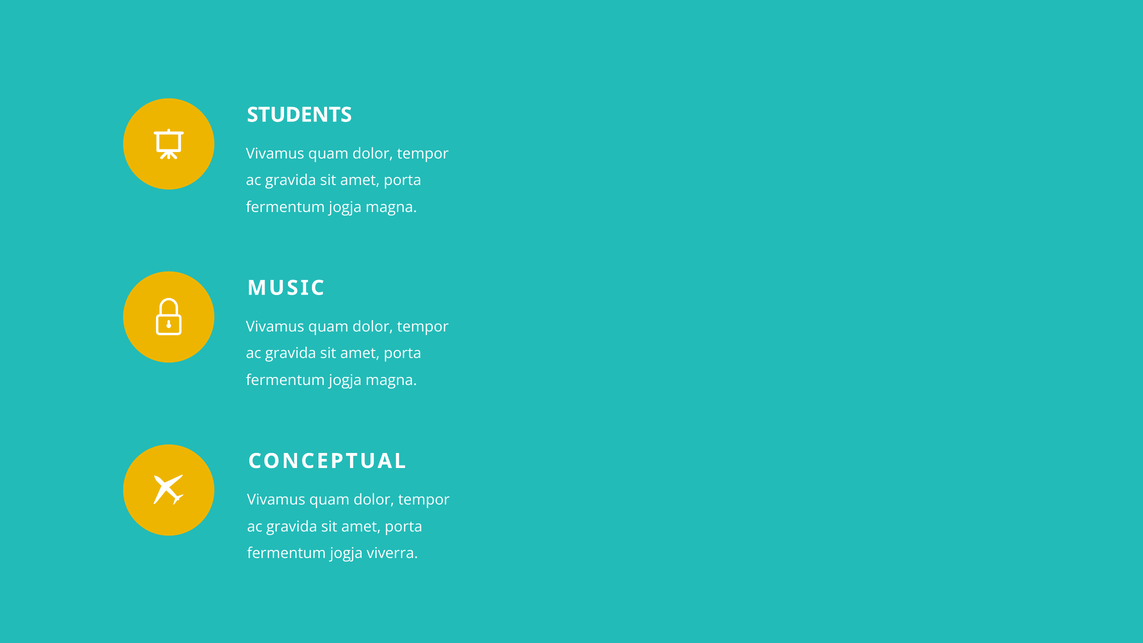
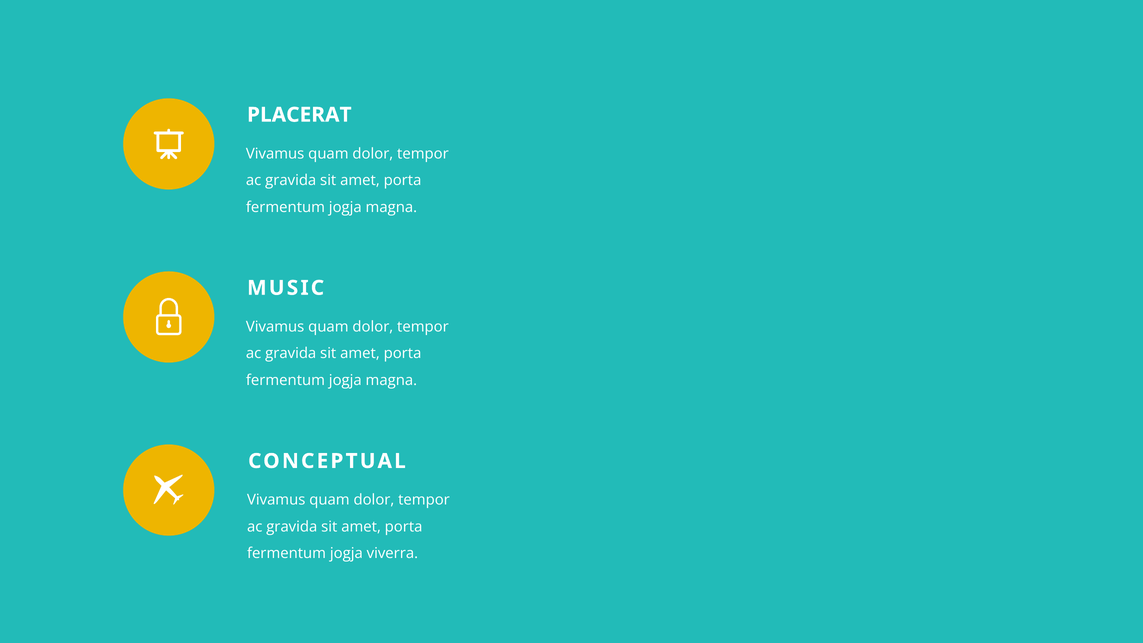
STUDENTS: STUDENTS -> PLACERAT (299, 115)
